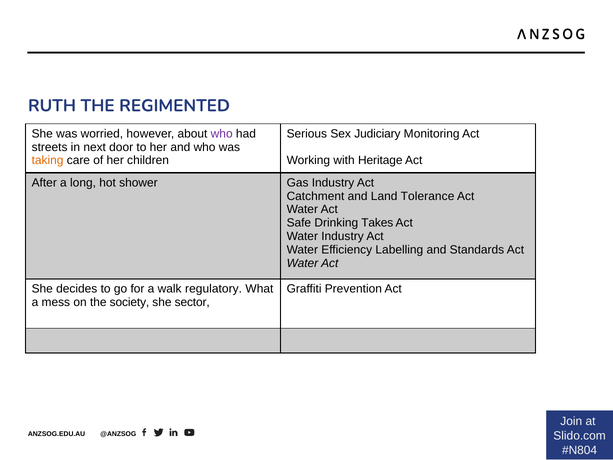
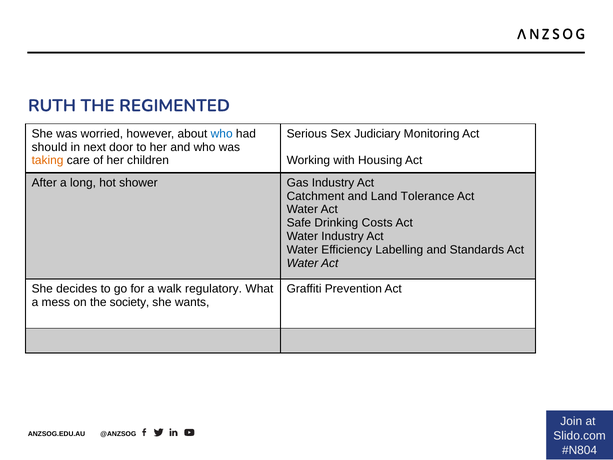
who colour: purple -> blue (222, 134)
streets: streets -> should (50, 147)
Heritage: Heritage -> Housing (380, 160)
Takes: Takes -> Costs (377, 223)
sector: sector -> wants (192, 302)
